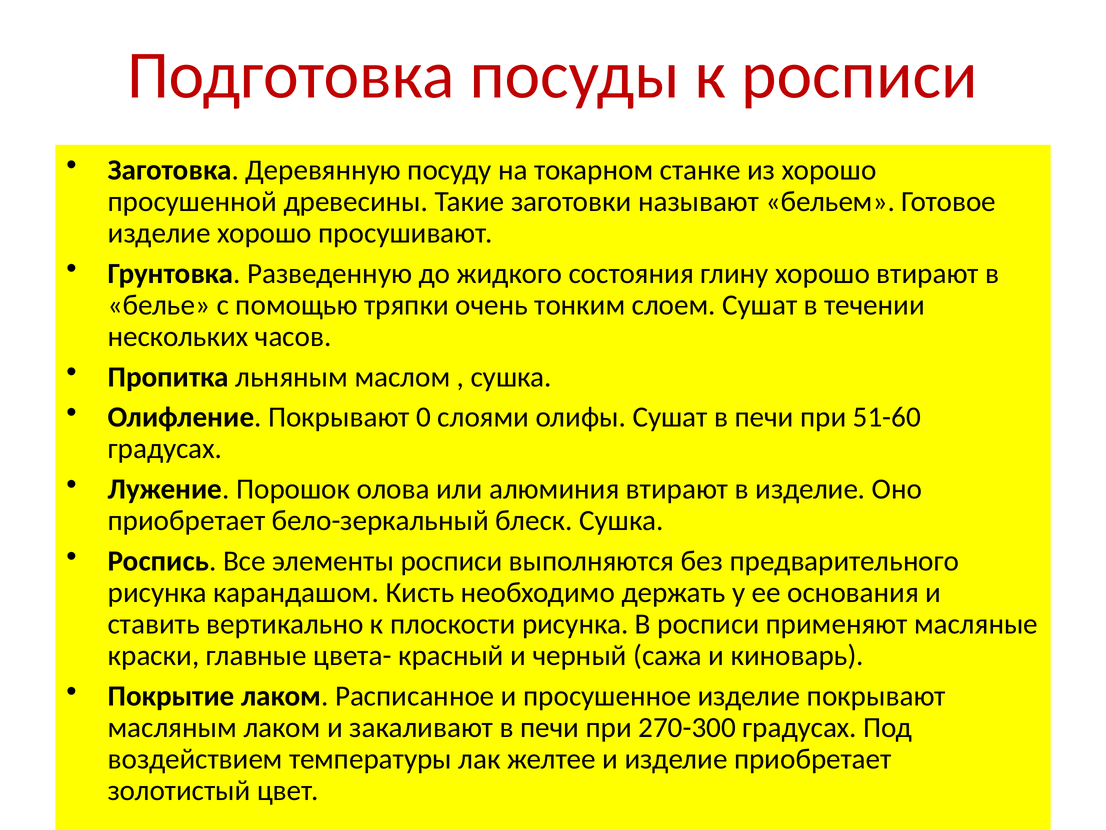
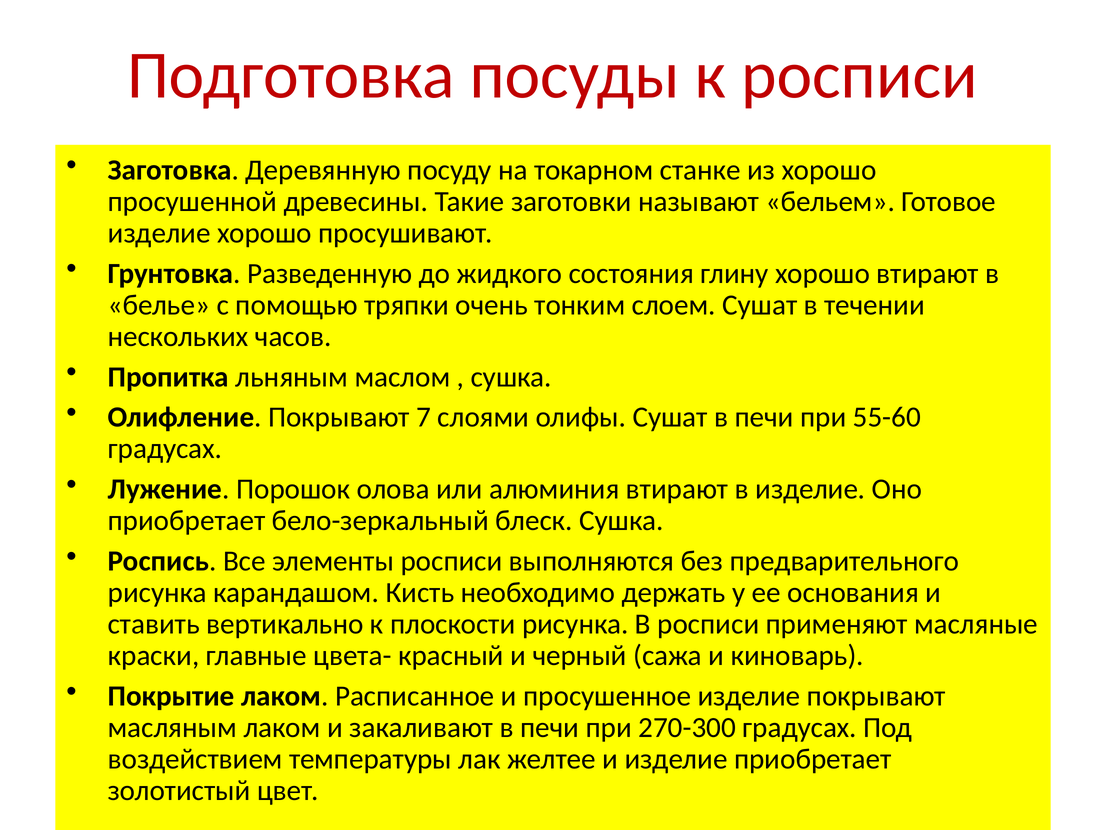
0: 0 -> 7 (423, 417)
51-60: 51-60 -> 55-60 (887, 417)
